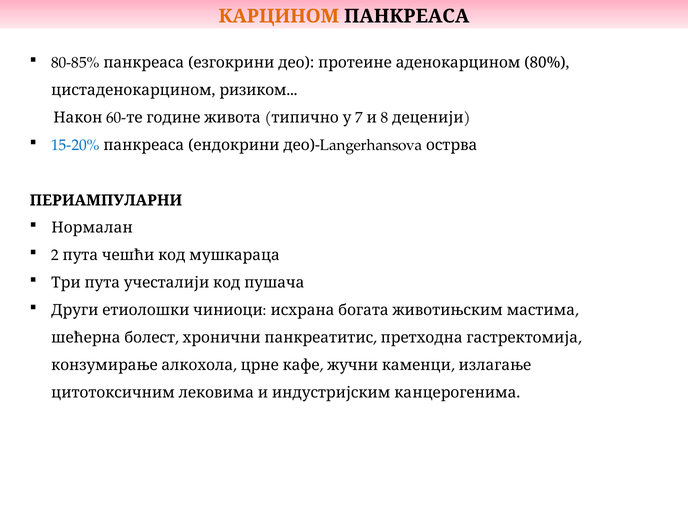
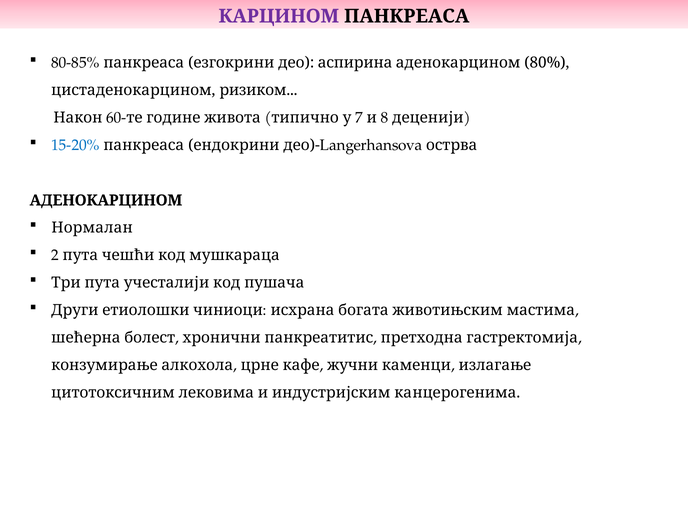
КАРЦИНОМ colour: orange -> purple (279, 16)
протеине: протеине -> аспирина (355, 63)
ПЕРИАМПУЛАРНИ: ПЕРИАМПУЛАРНИ -> АДЕНОКАРЦИНОМ (106, 200)
